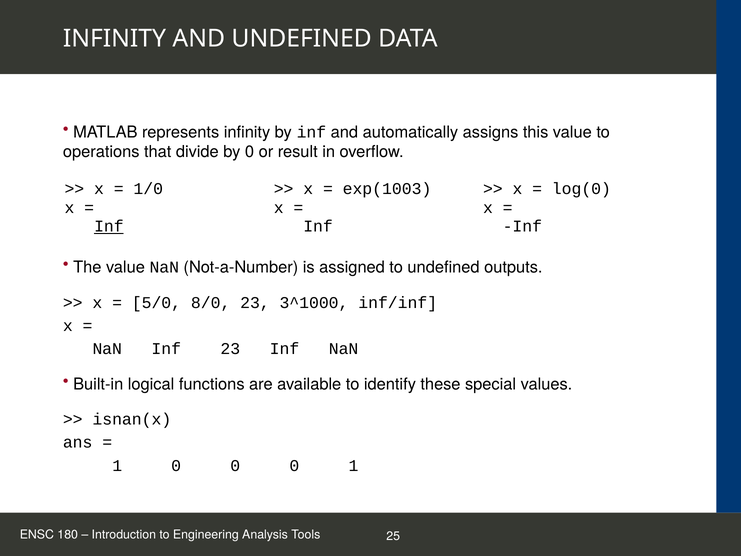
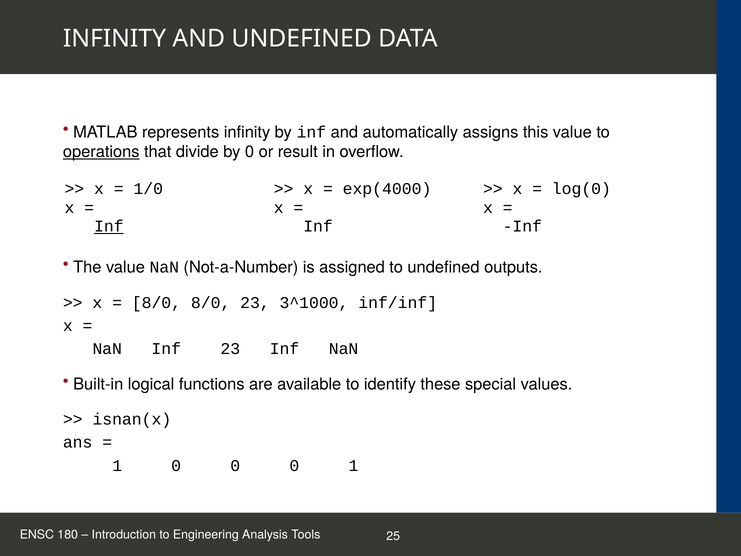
operations underline: none -> present (101, 152)
exp(1003: exp(1003 -> exp(4000 (387, 189)
5/0: 5/0 -> 8/0 (156, 302)
